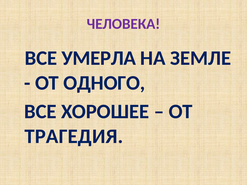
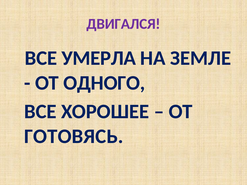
ЧЕЛОВЕКА: ЧЕЛОВЕКА -> ДВИГАЛСЯ (124, 24)
ТРАГЕДИЯ: ТРАГЕДИЯ -> ГОТОВЯСЬ (74, 136)
